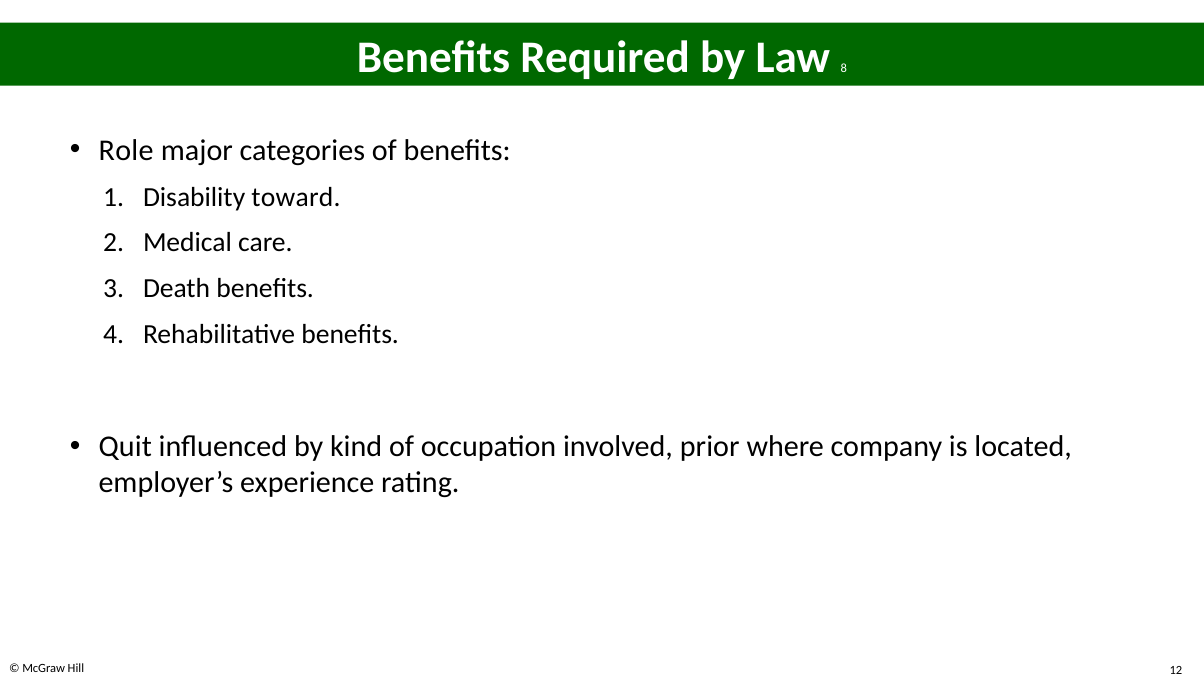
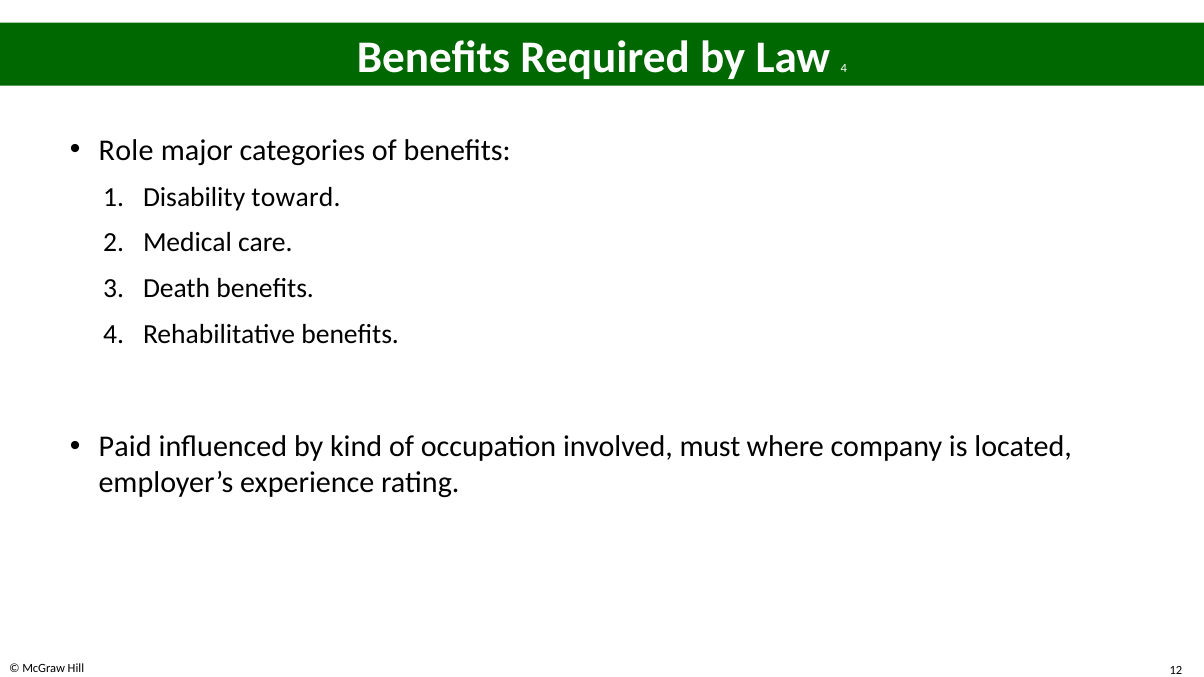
Law 8: 8 -> 4 (844, 68)
Quit: Quit -> Paid (125, 447)
prior: prior -> must (710, 447)
